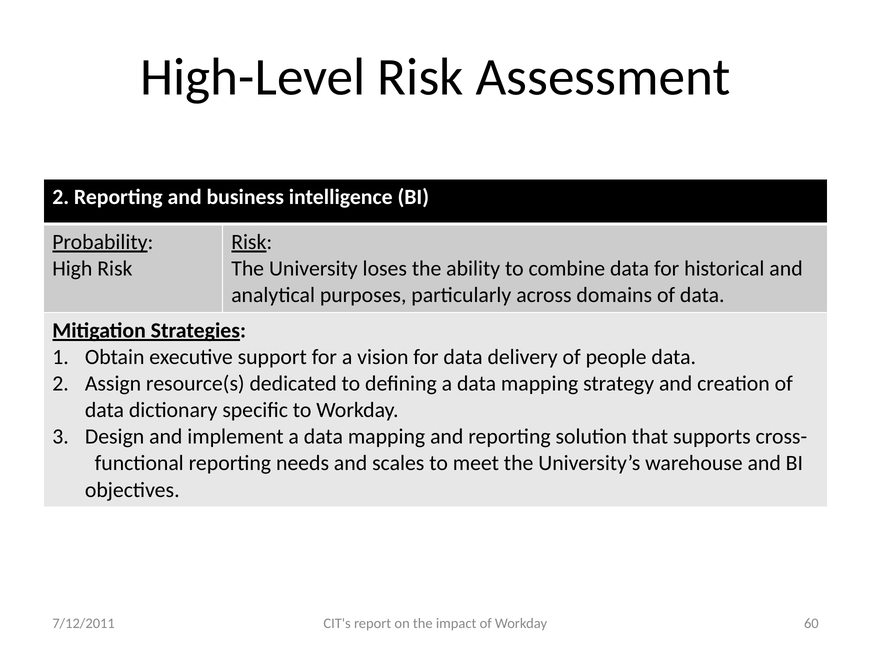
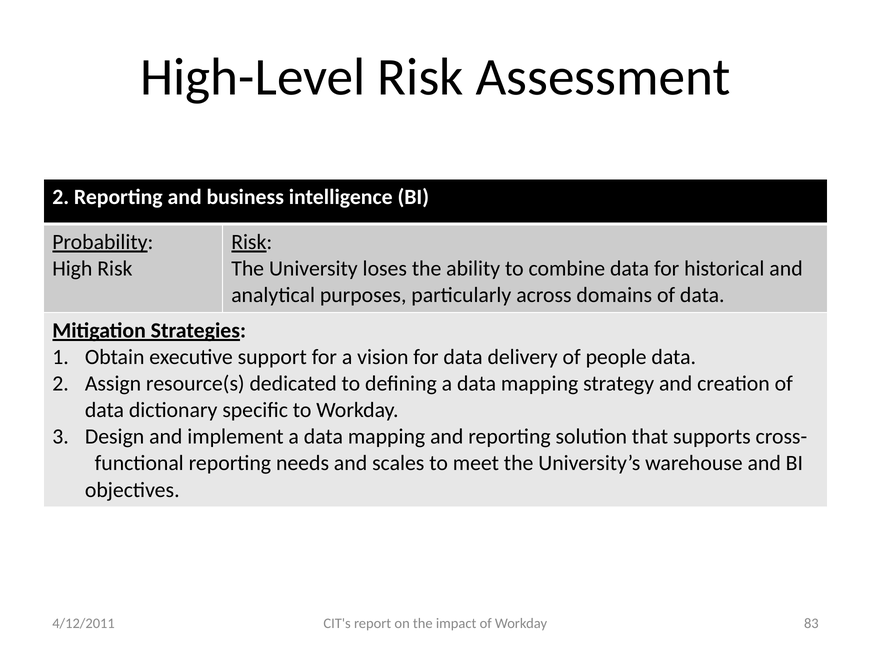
60: 60 -> 83 (811, 624)
7/12/2011: 7/12/2011 -> 4/12/2011 (84, 624)
